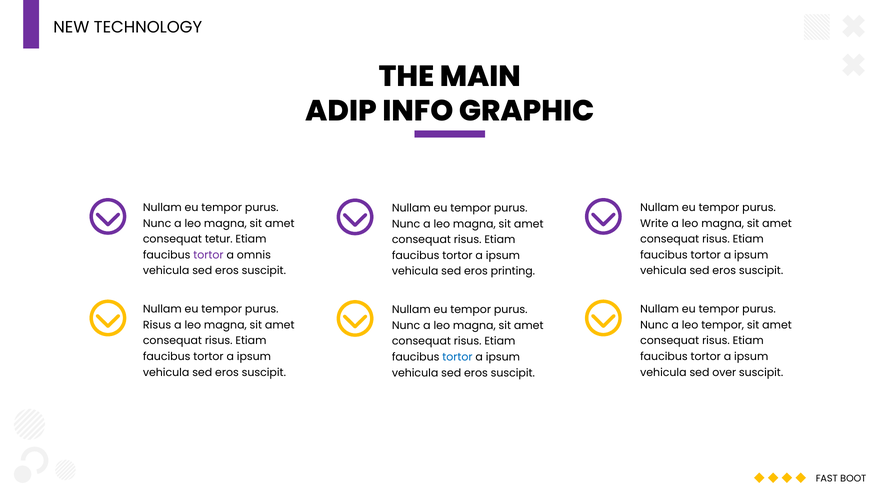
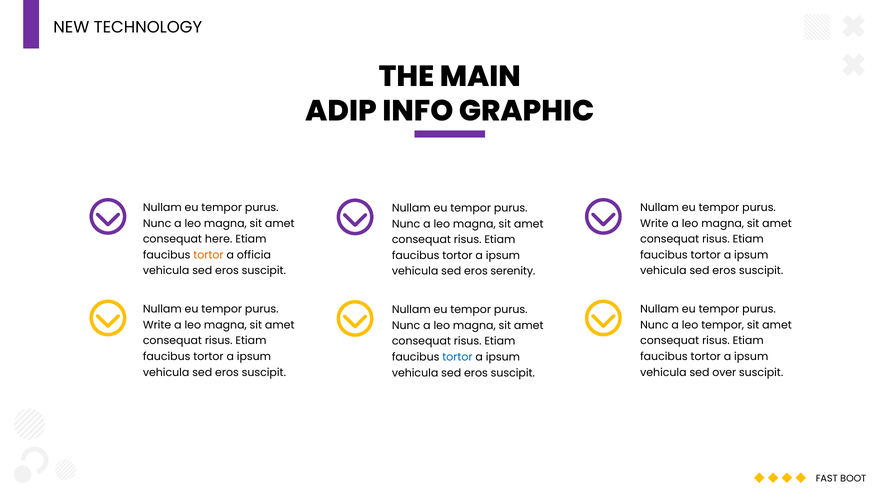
tetur: tetur -> here (219, 239)
tortor colour: purple -> orange (208, 255)
omnis: omnis -> officia (254, 255)
printing: printing -> serenity (513, 272)
Risus: Risus -> Write (157, 325)
